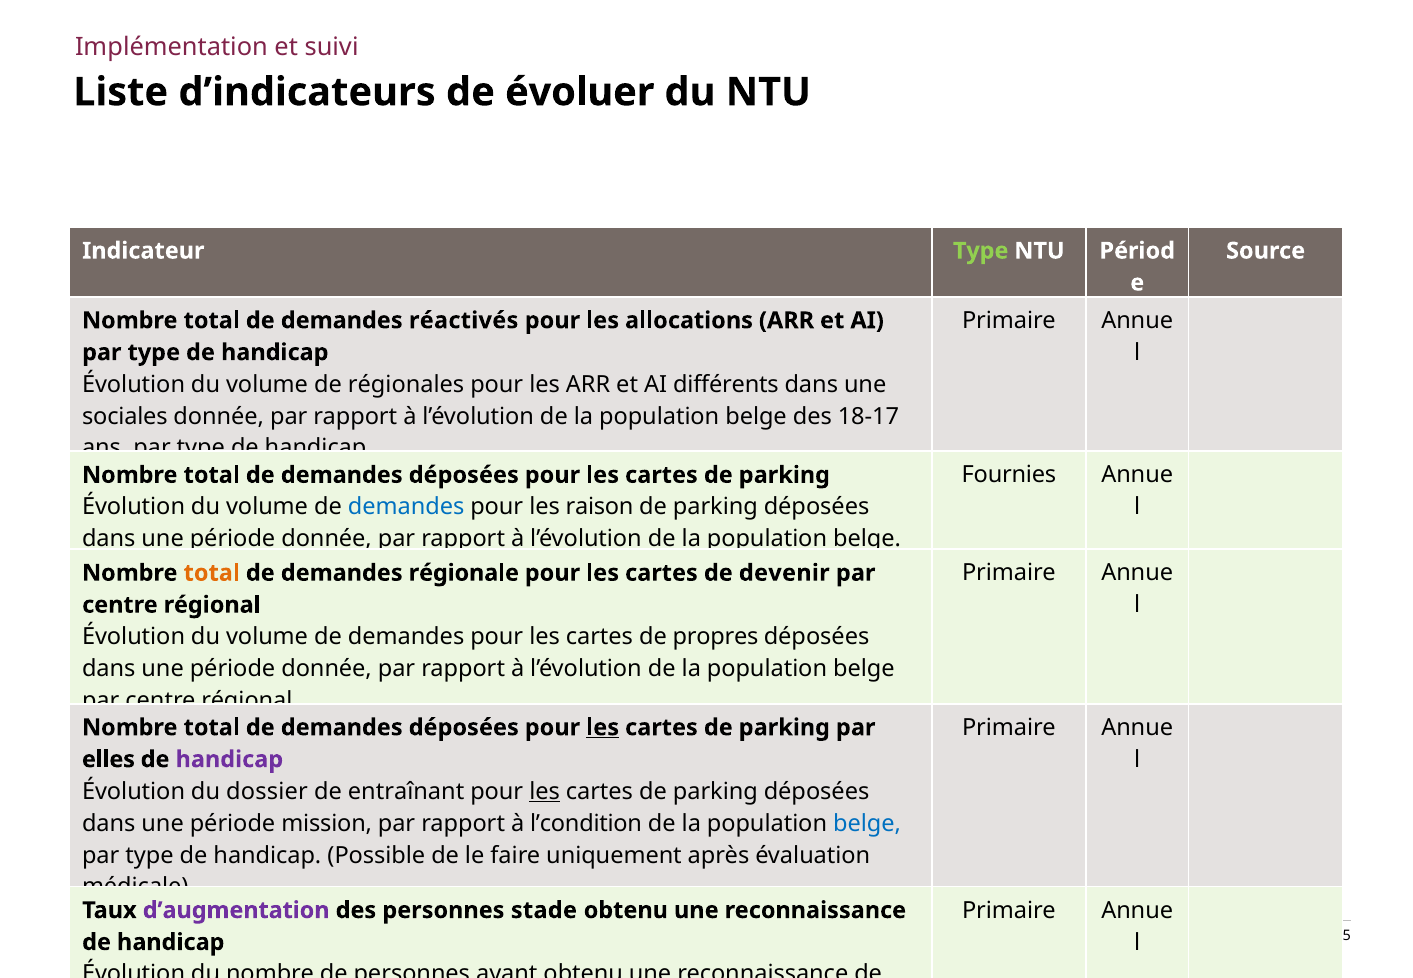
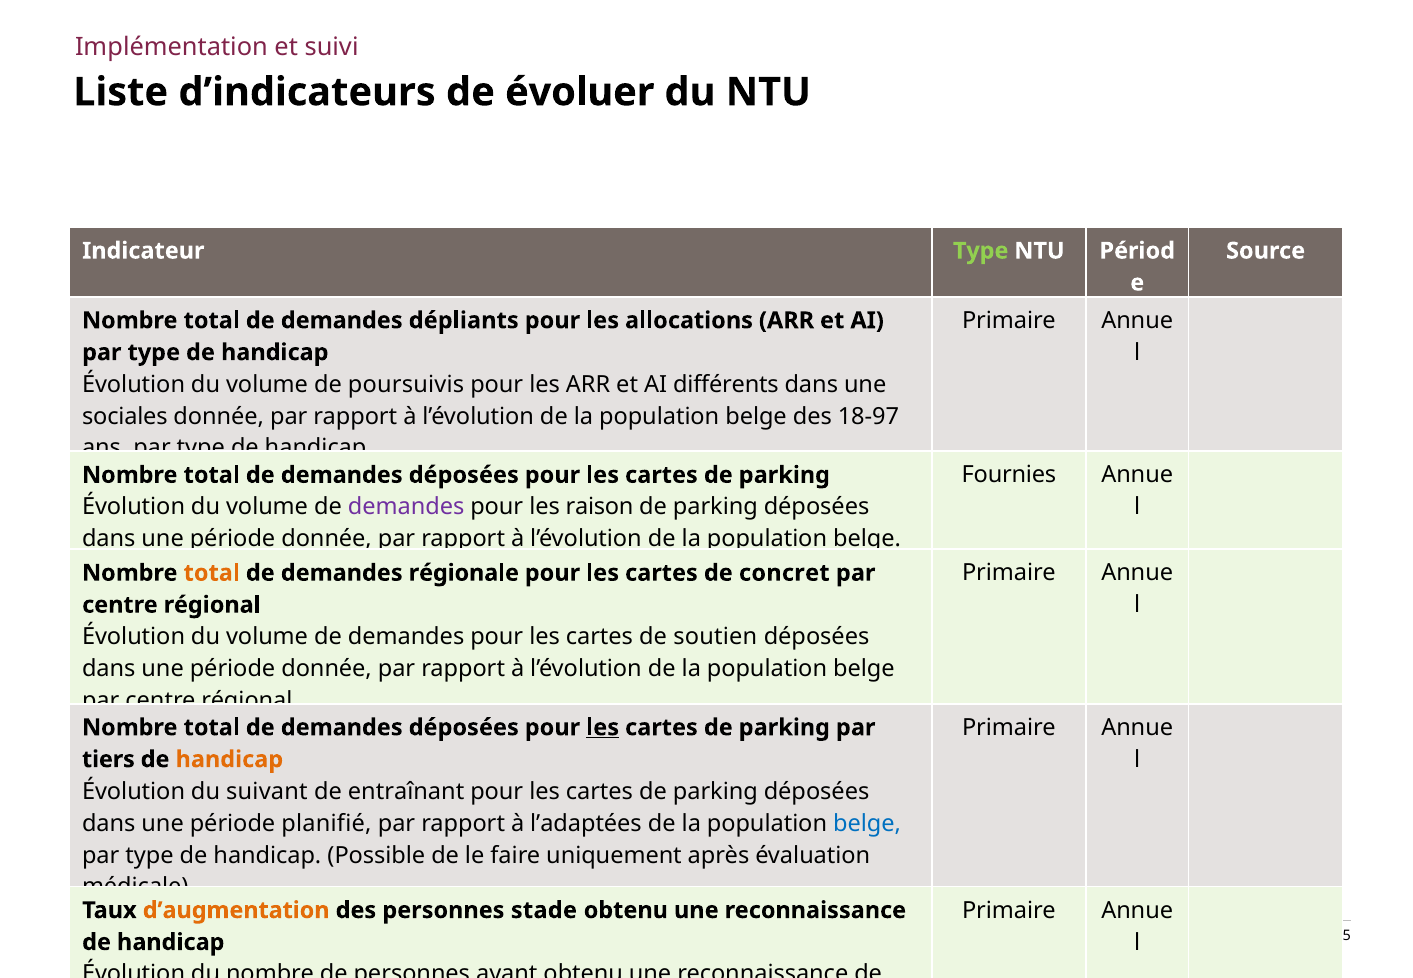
réactivés: réactivés -> dépliants (464, 321)
régionales: régionales -> poursuivis (406, 384)
18-17: 18-17 -> 18-97 (868, 416)
demandes colour: blue -> purple (406, 507)
devenir: devenir -> concret (784, 573)
propres: propres -> soutien (715, 637)
elles: elles -> tiers (108, 760)
handicap colour: purple -> orange (229, 760)
dossier: dossier -> suivant (267, 792)
les underline: present -> none (545, 792)
mission: mission -> planifié (326, 823)
l’condition: l’condition -> l’adaptées (586, 823)
d’augmentation colour: purple -> orange (236, 911)
